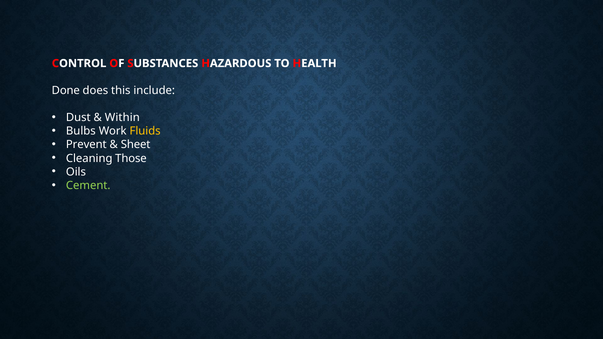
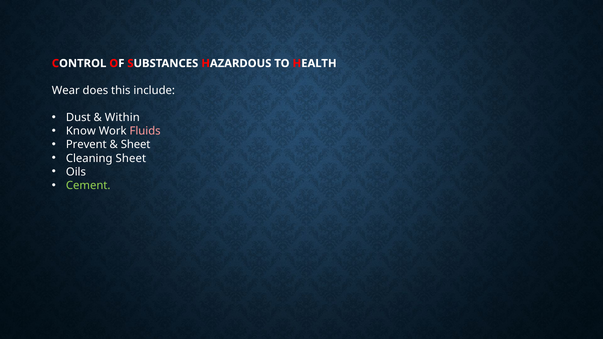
Done: Done -> Wear (66, 91)
Bulbs: Bulbs -> Know (81, 131)
Fluids colour: yellow -> pink (145, 131)
Cleaning Those: Those -> Sheet (131, 158)
